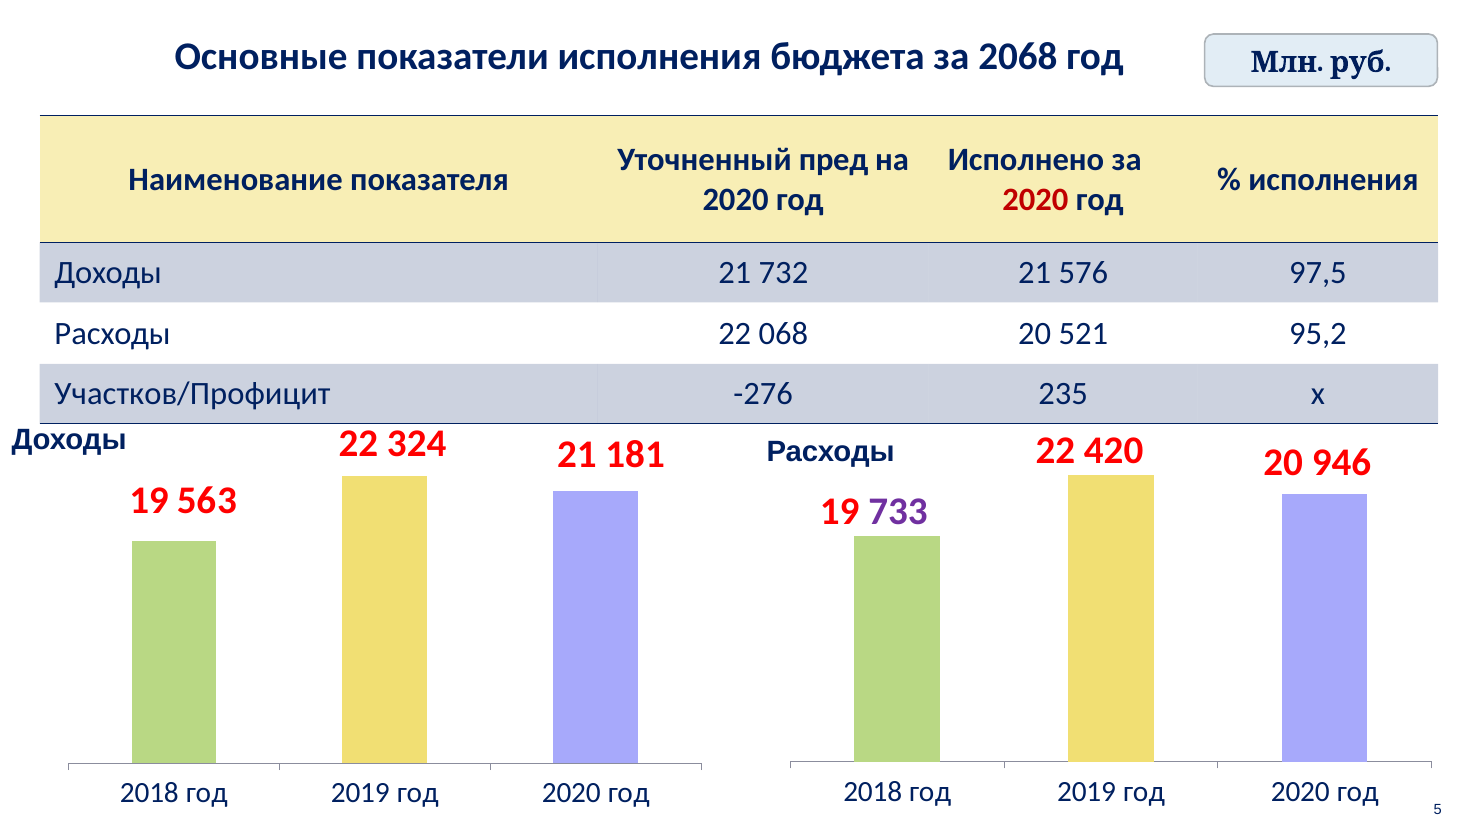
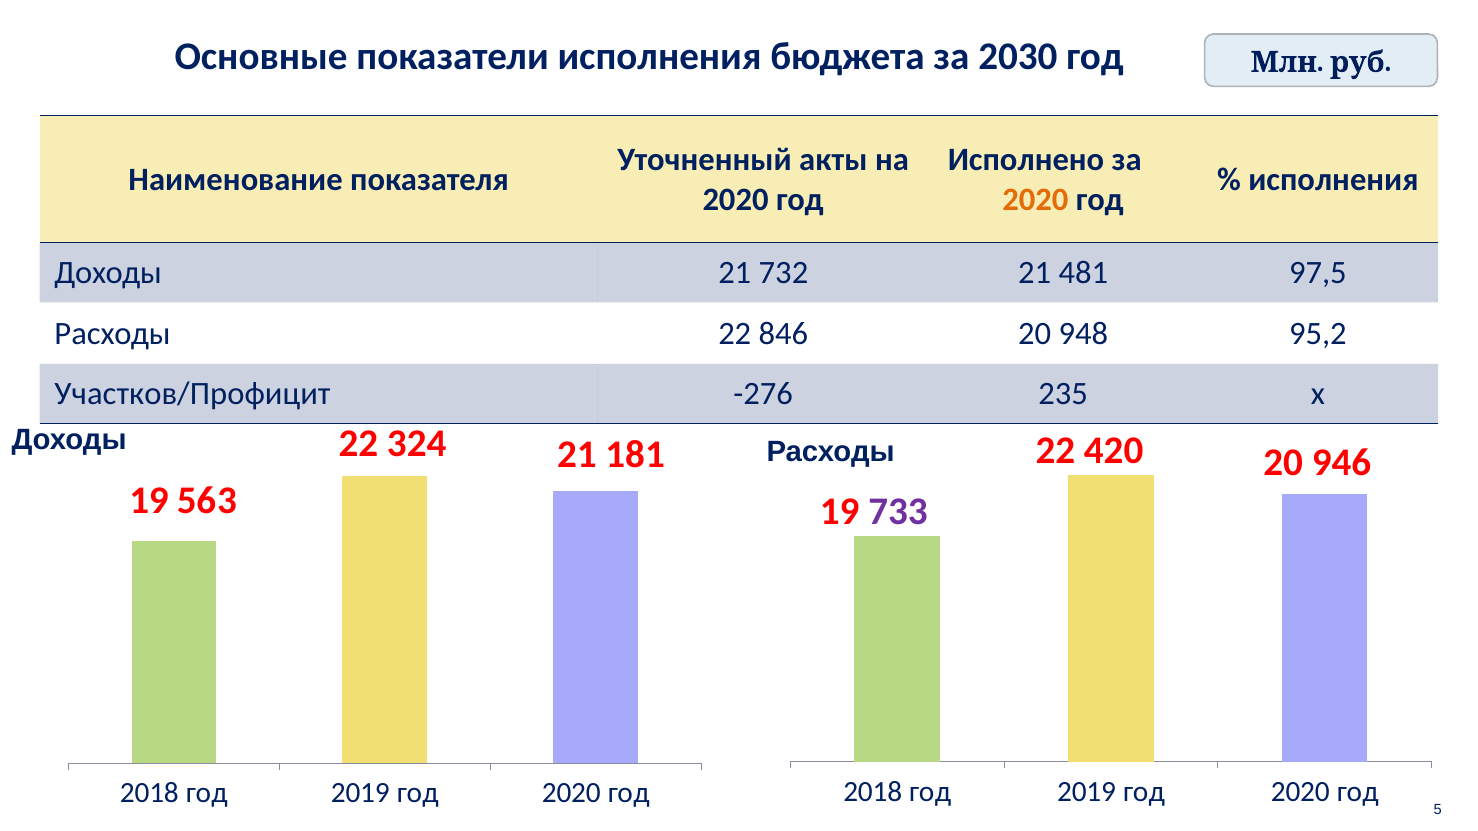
2068: 2068 -> 2030 (1018, 57)
пред: пред -> акты (833, 160)
2020 colour: red -> orange (1035, 199)
576: 576 -> 481 (1083, 273)
068: 068 -> 846 (783, 334)
521: 521 -> 948 (1083, 334)
